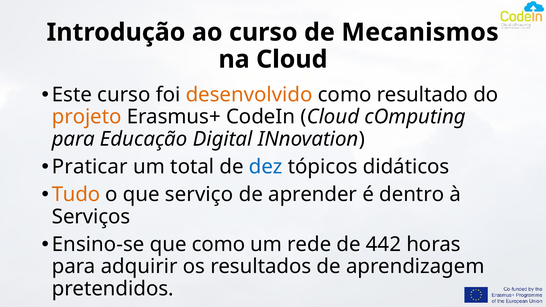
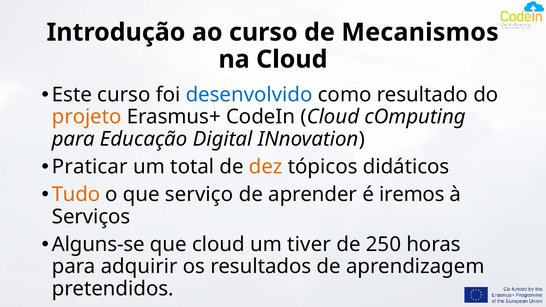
desenvolvido colour: orange -> blue (249, 95)
dez colour: blue -> orange (266, 167)
dentro: dentro -> iremos (412, 195)
Ensino-se: Ensino-se -> Alguns-se (98, 245)
que como: como -> cloud (218, 245)
rede: rede -> tiver (309, 245)
442: 442 -> 250 (384, 245)
